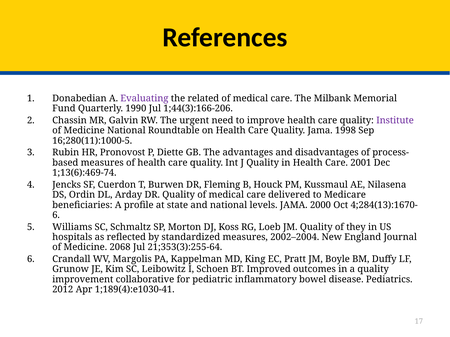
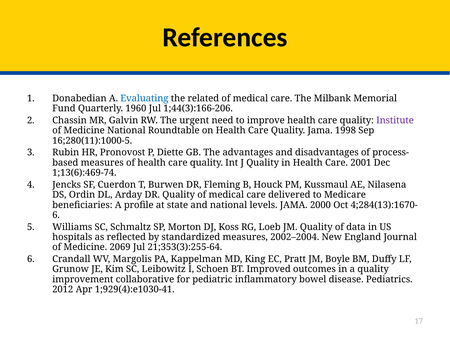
Evaluating colour: purple -> blue (144, 99)
1990: 1990 -> 1960 (136, 109)
they: they -> data (356, 227)
2068: 2068 -> 2069 (120, 248)
1;189(4):e1030-41: 1;189(4):e1030-41 -> 1;929(4):e1030-41 (135, 290)
